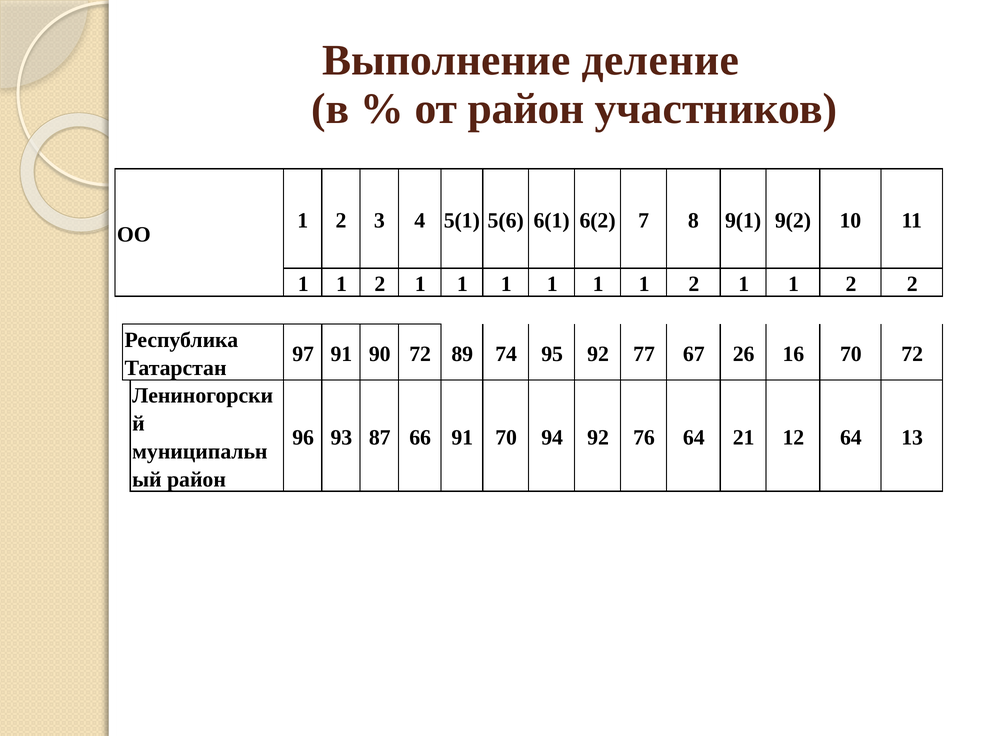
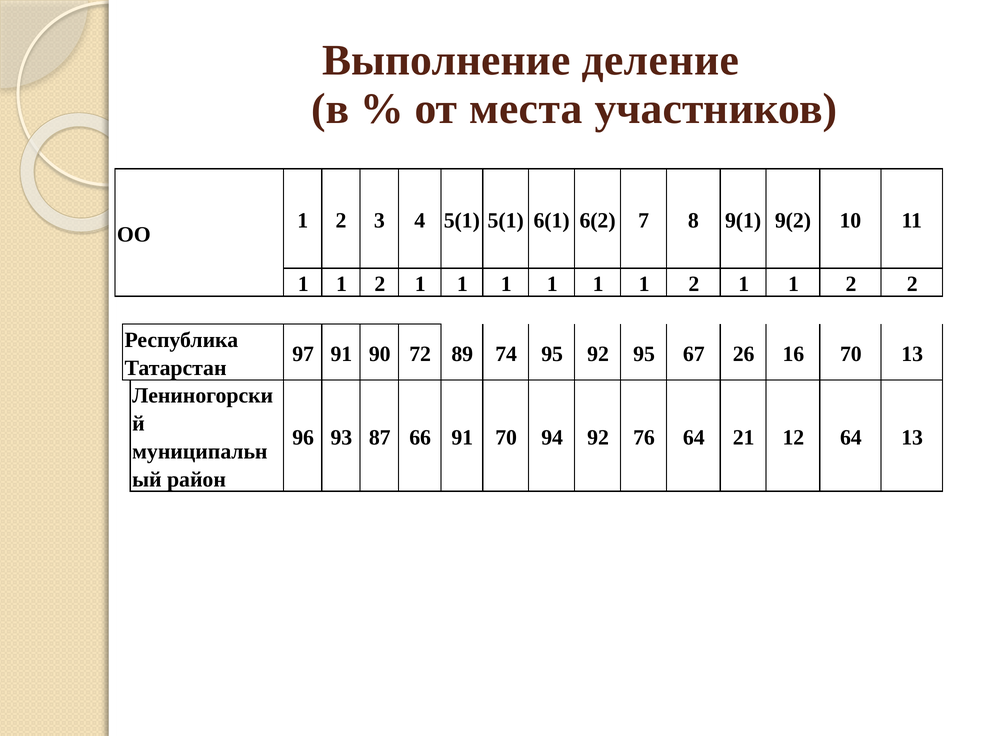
от район: район -> места (526, 109)
5(1 5(6: 5(6 -> 5(1 (506, 220)
92 77: 77 -> 95 (644, 354)
70 72: 72 -> 13 (912, 354)
